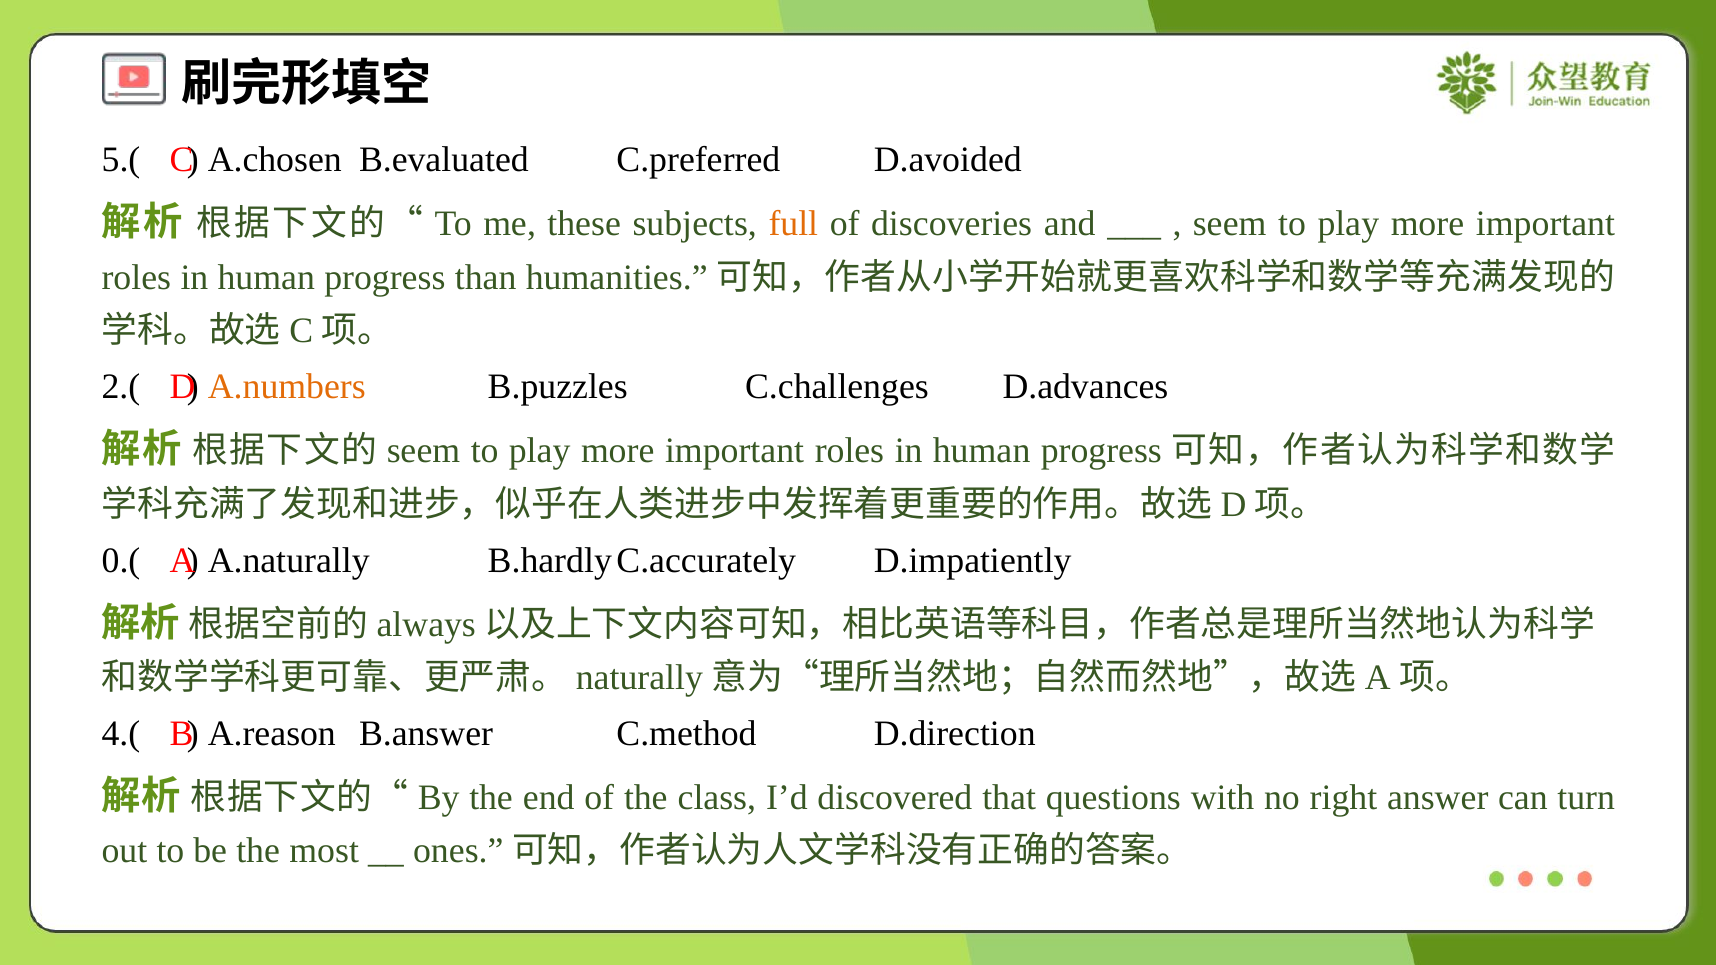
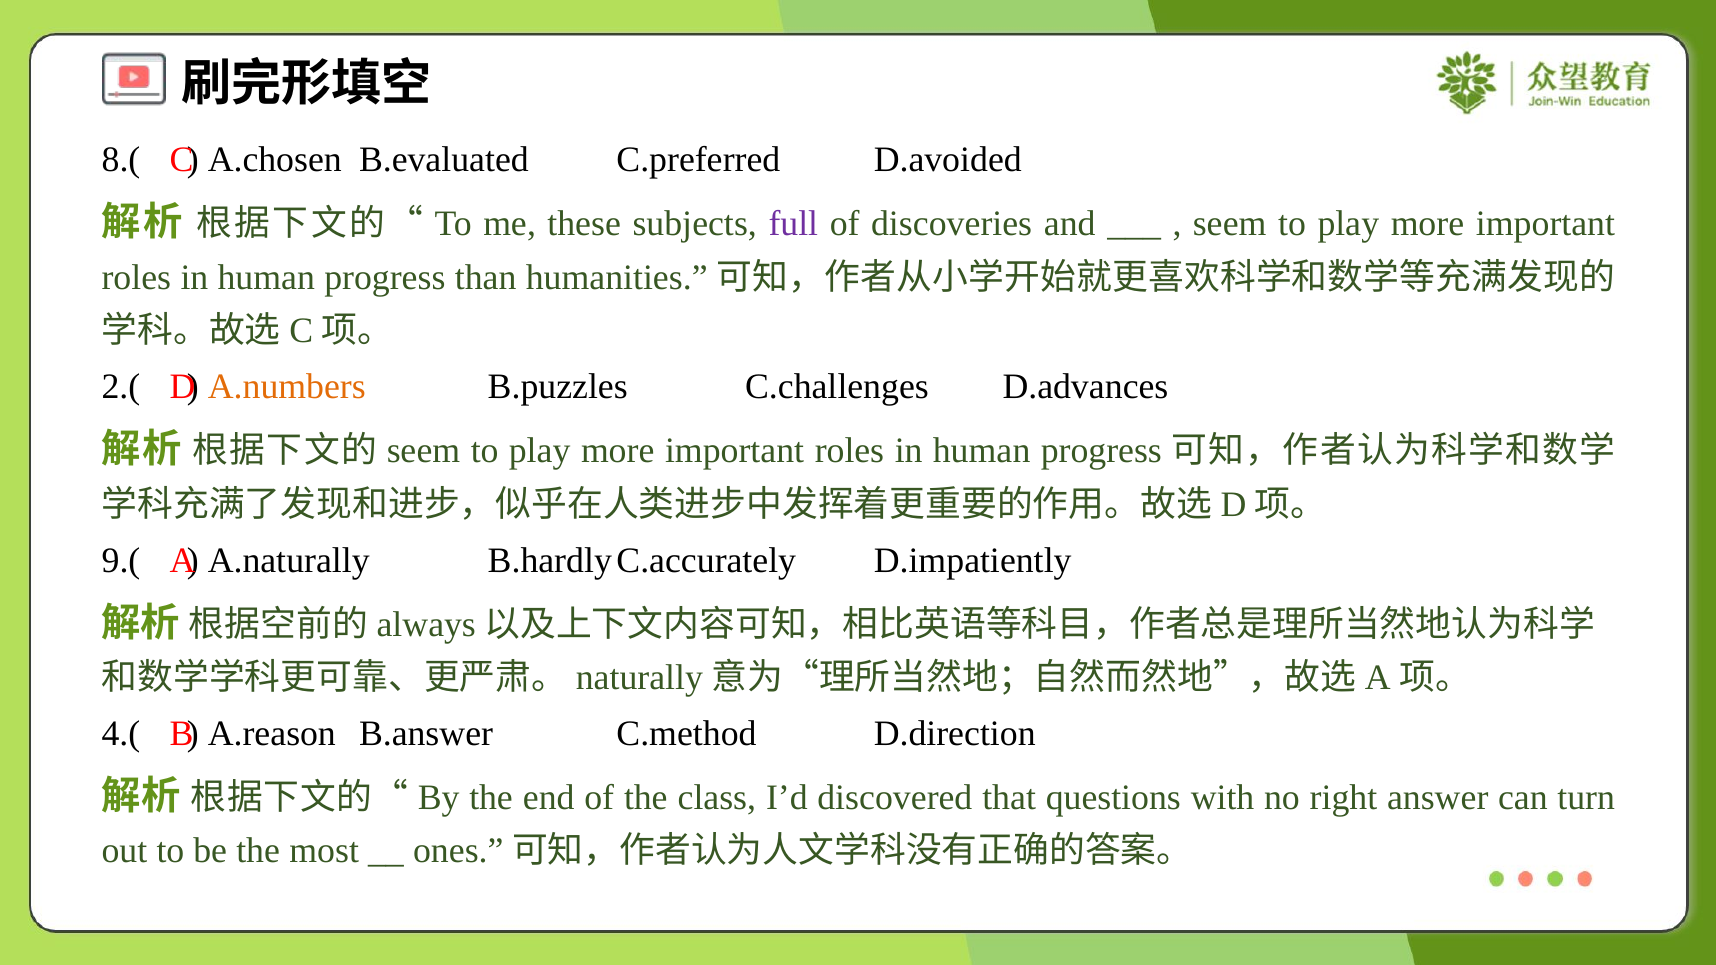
5.(: 5.( -> 8.( (121, 160)
full colour: orange -> purple (793, 224)
0.(: 0.( -> 9.( (121, 560)
